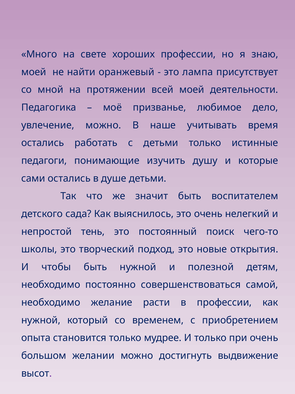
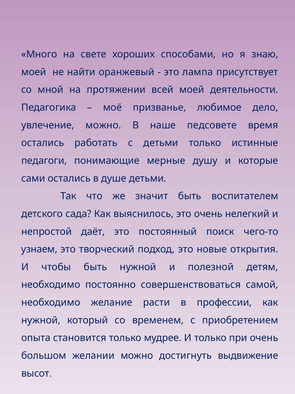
хороших профессии: профессии -> способами (188, 54)
учитывать: учитывать -> педсовете (212, 125)
изучить: изучить -> мерные (166, 160)
тень: тень -> даёт (93, 231)
школы: школы -> узнаем (39, 249)
